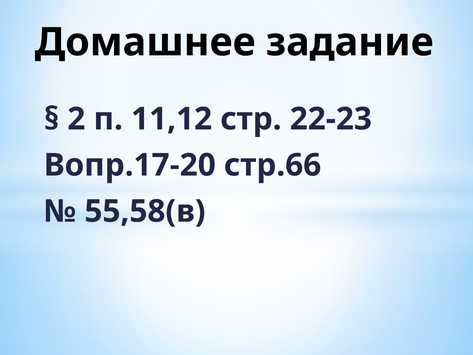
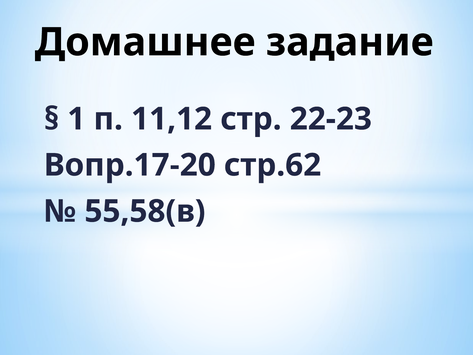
2: 2 -> 1 (76, 119)
стр.66: стр.66 -> стр.62 (273, 165)
